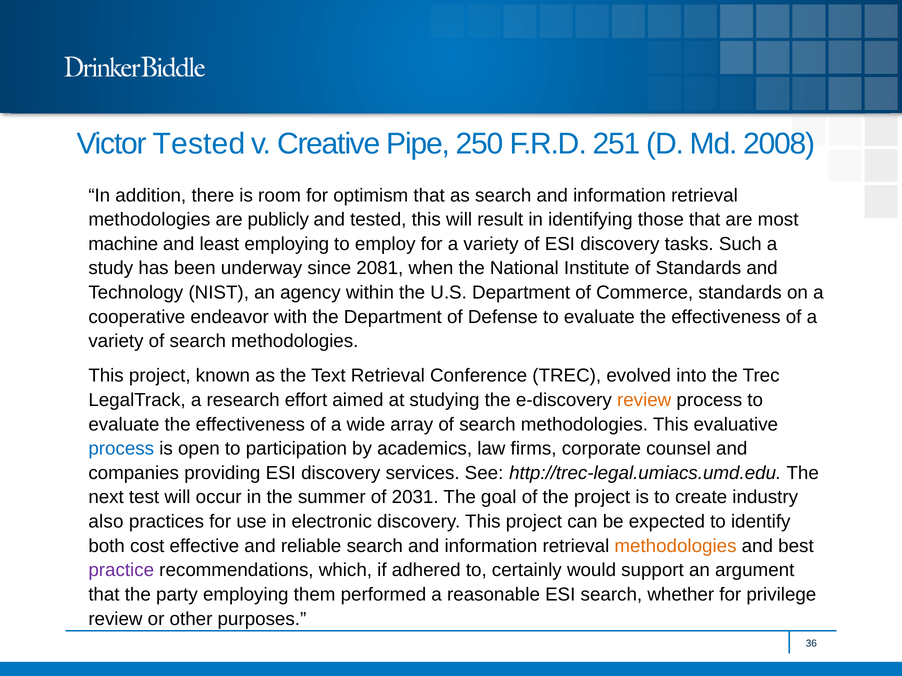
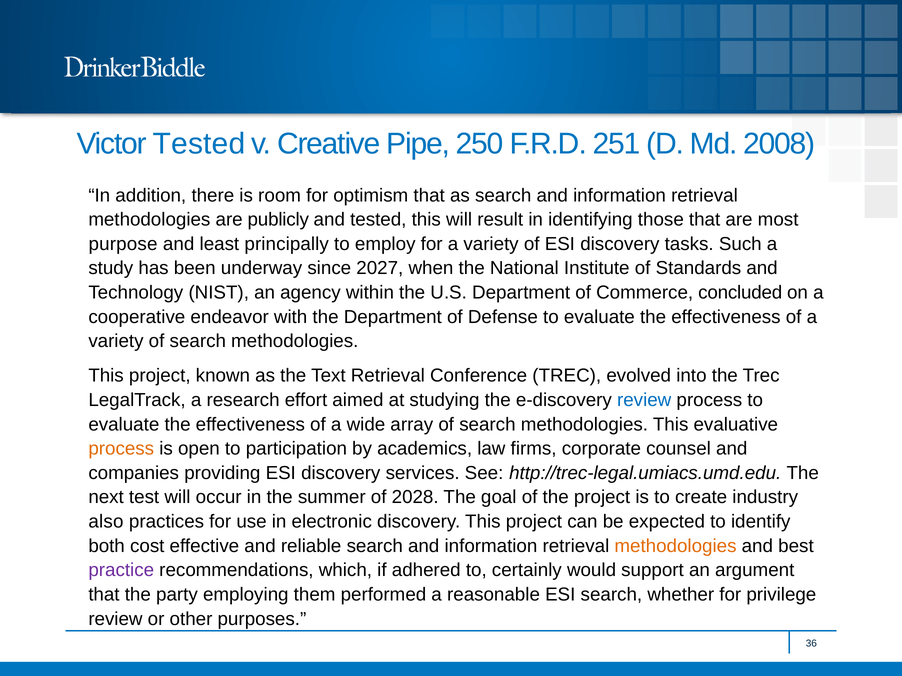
machine: machine -> purpose (123, 244)
least employing: employing -> principally (287, 244)
2081: 2081 -> 2027 (380, 268)
Commerce standards: standards -> concluded (740, 293)
review colour: orange -> blue (644, 400)
process colour: blue -> orange (121, 449)
2031: 2031 -> 2028 (415, 498)
